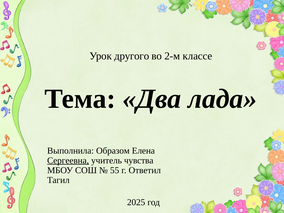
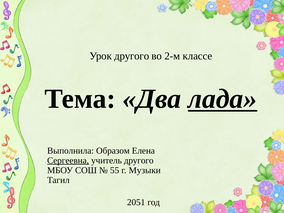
лада underline: none -> present (223, 99)
учитель чувства: чувства -> другого (139, 160)
Ответил: Ответил -> Музыки (145, 170)
2025: 2025 -> 2051 (136, 202)
